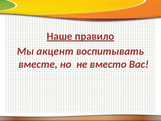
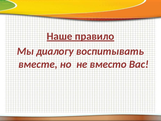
акцент: акцент -> диалогу (55, 51)
